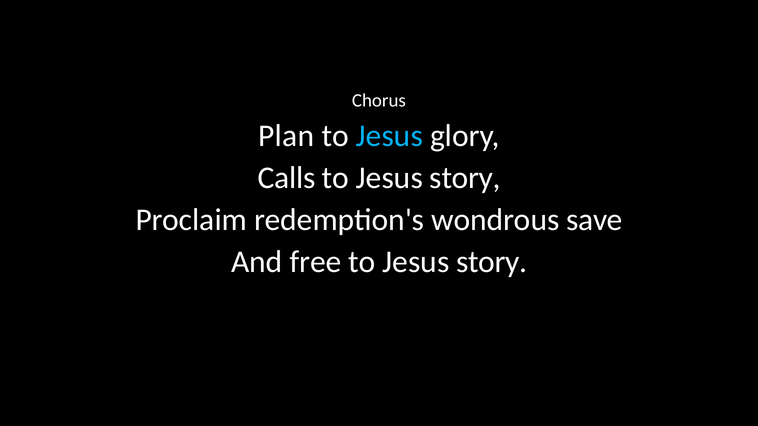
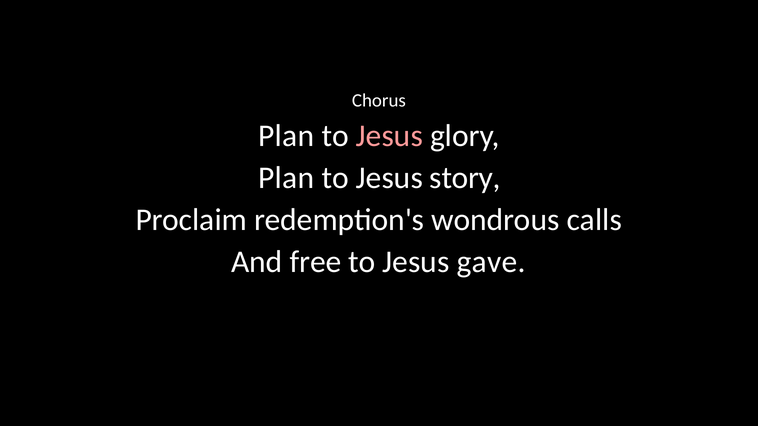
Jesus colour: light blue -> pink (389, 136)
Calls: Calls -> Plan (286, 178)
save: save -> calls (594, 220)
story: story -> gave (491, 262)
